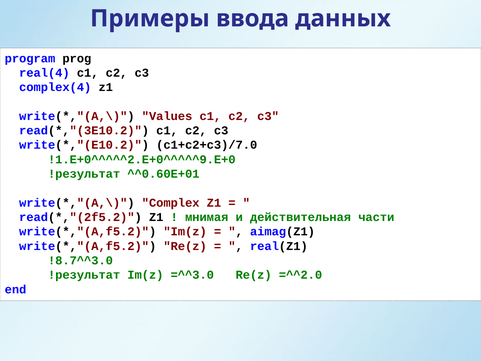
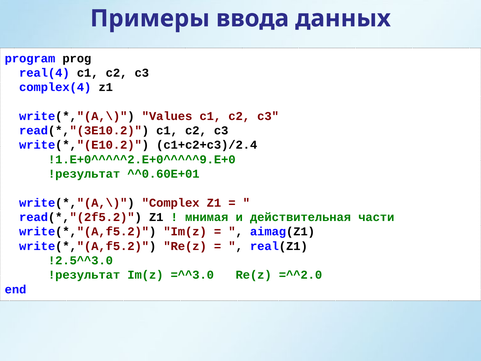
c1+c2+c3)/7.0: c1+c2+c3)/7.0 -> c1+c2+c3)/2.4 (207, 145)
!8.7^^3.0: !8.7^^3.0 -> !2.5^^3.0 (80, 260)
